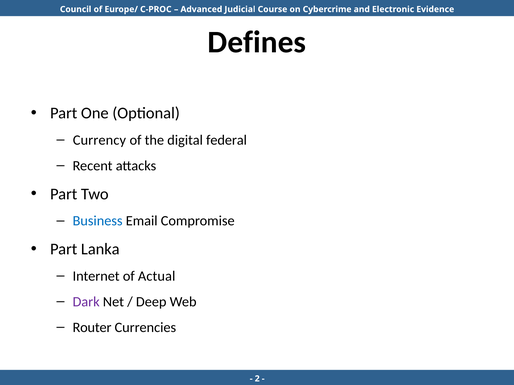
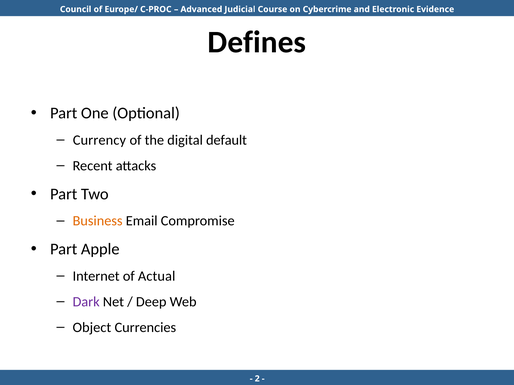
federal: federal -> default (227, 140)
Business colour: blue -> orange (98, 221)
Lanka: Lanka -> Apple (100, 249)
Router: Router -> Object (92, 328)
